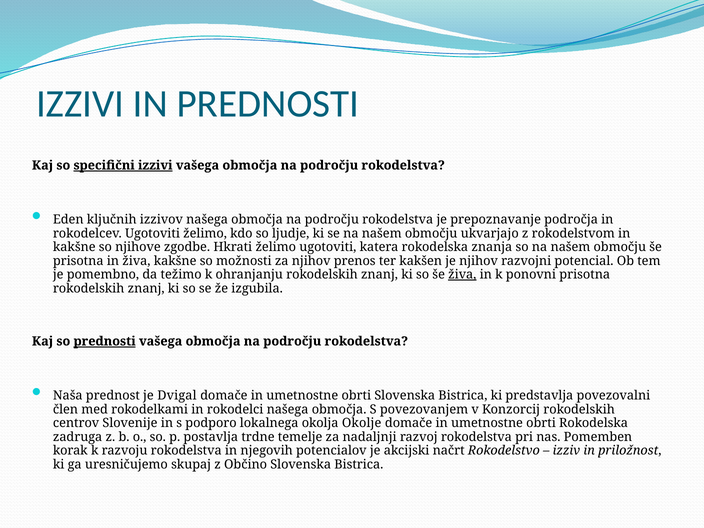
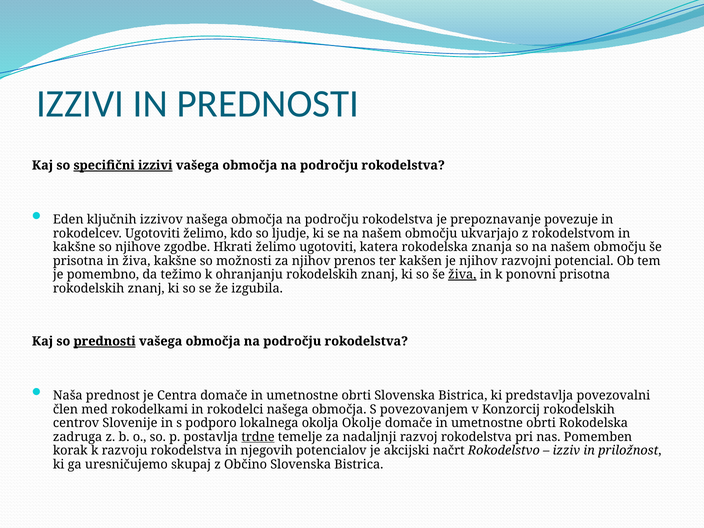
področja: področja -> povezuje (571, 220)
Dvigal: Dvigal -> Centra (177, 396)
trdne underline: none -> present (258, 437)
